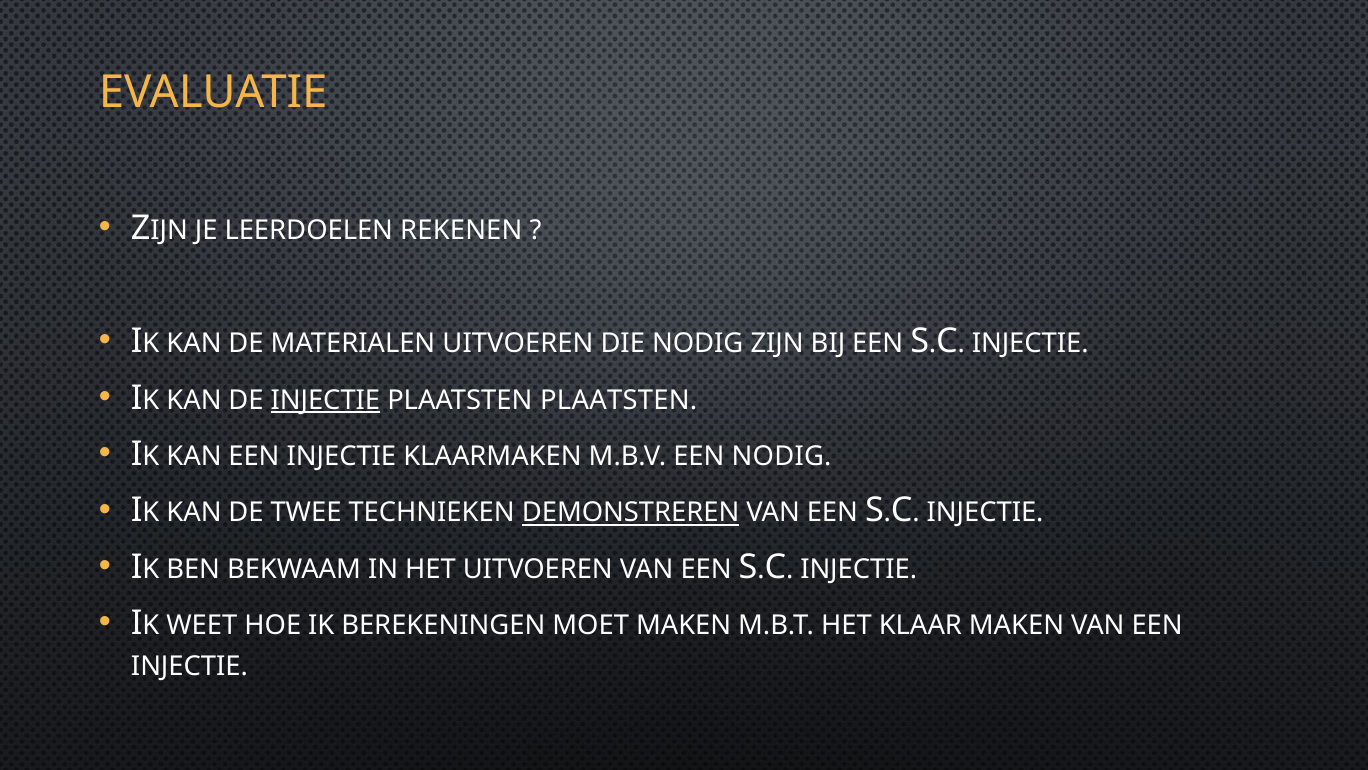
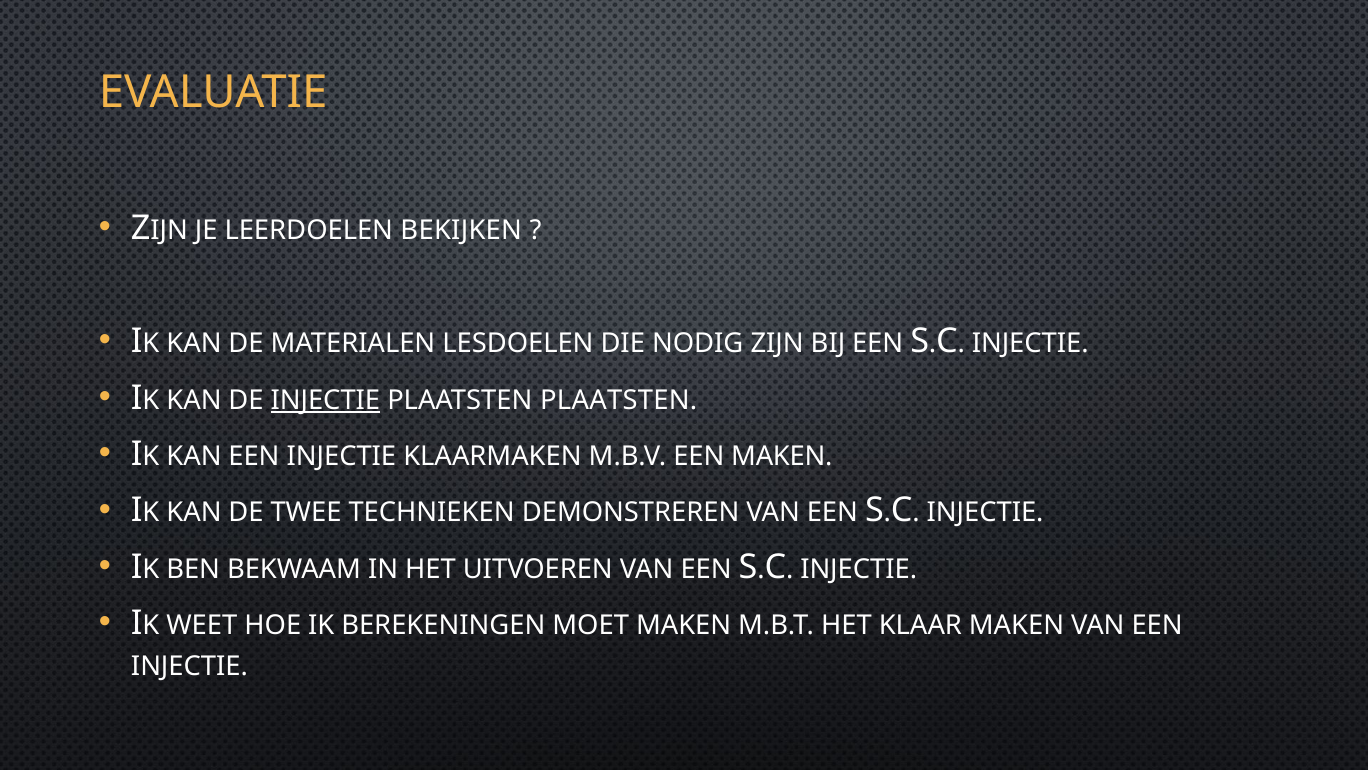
REKENEN: REKENEN -> BEKIJKEN (461, 230)
MATERIALEN UITVOEREN: UITVOEREN -> LESDOELEN (518, 343)
EEN NODIG: NODIG -> MAKEN (782, 456)
DEMONSTREREN underline: present -> none (631, 513)
